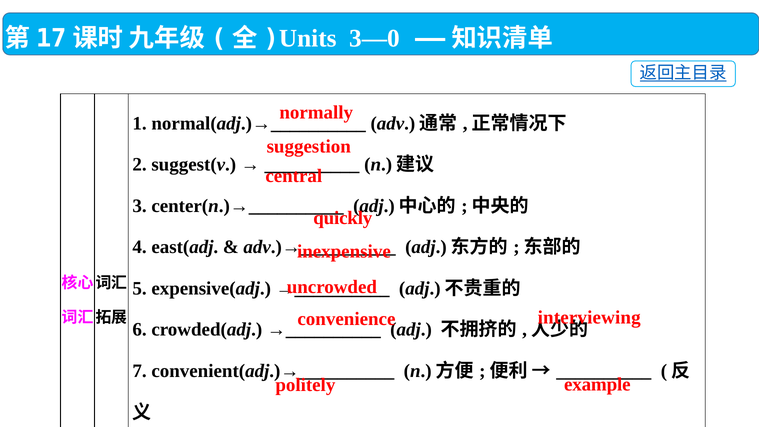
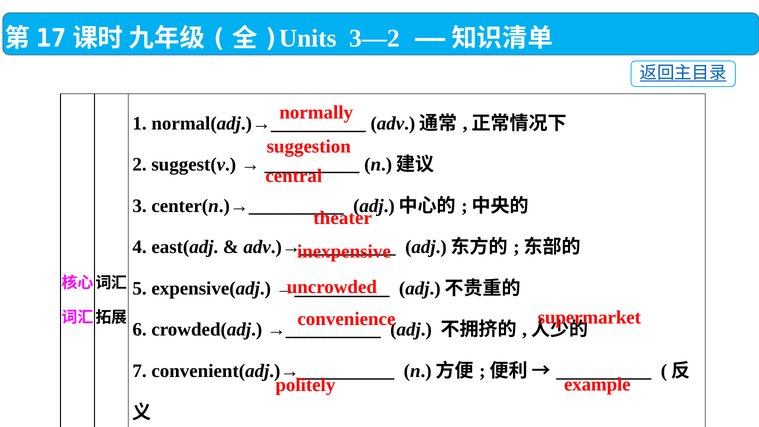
3—0: 3—0 -> 3—2 (374, 38)
quickly: quickly -> theater (343, 218)
interviewing: interviewing -> supermarket (589, 318)
